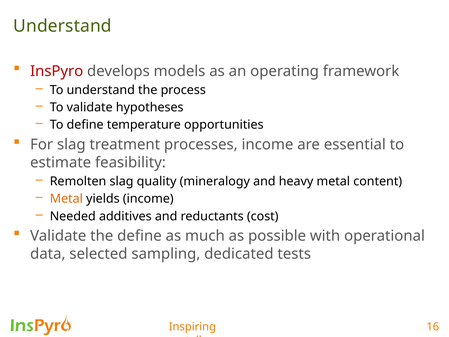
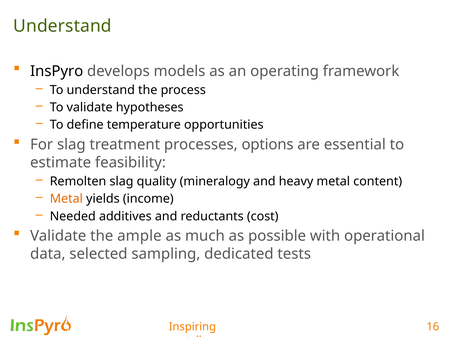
InsPyro colour: red -> black (57, 71)
processes income: income -> options (268, 144)
the define: define -> ample (139, 236)
